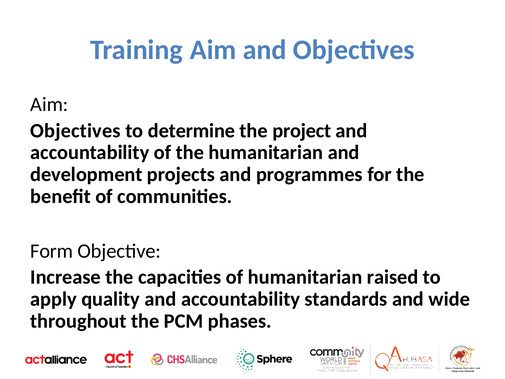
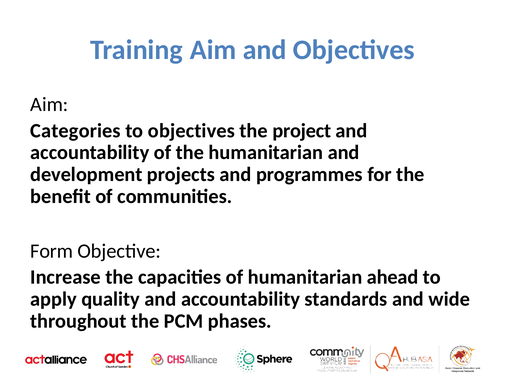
Objectives: Objectives -> Categories (75, 131)
to determine: determine -> objectives (191, 131)
raised: raised -> ahead (393, 277)
